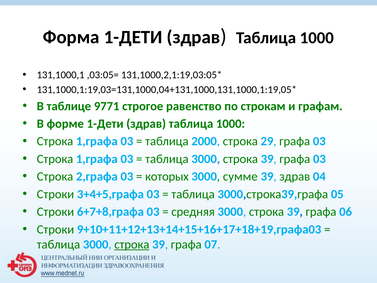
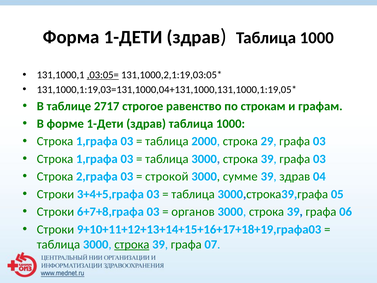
,03:05= underline: none -> present (103, 75)
9771: 9771 -> 2717 (107, 106)
которых: которых -> строкой (167, 176)
средняя: средняя -> органов (193, 212)
